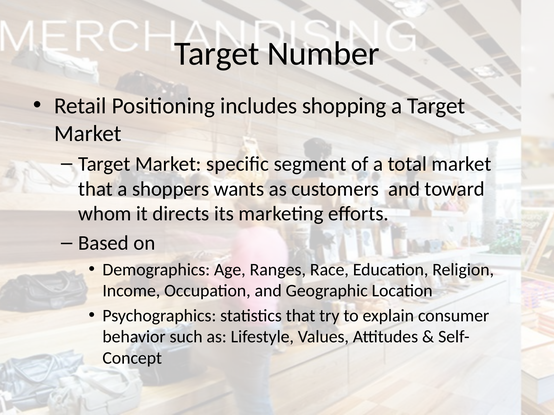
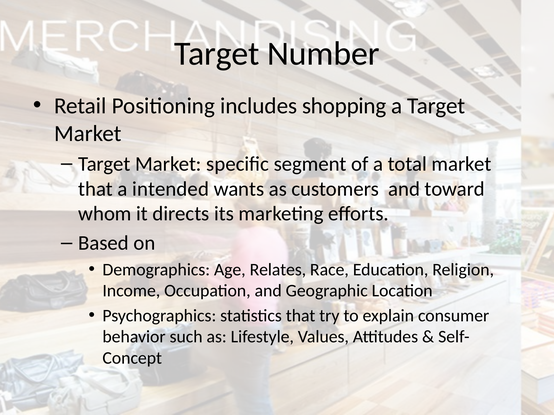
shoppers: shoppers -> intended (171, 189)
Ranges: Ranges -> Relates (278, 270)
